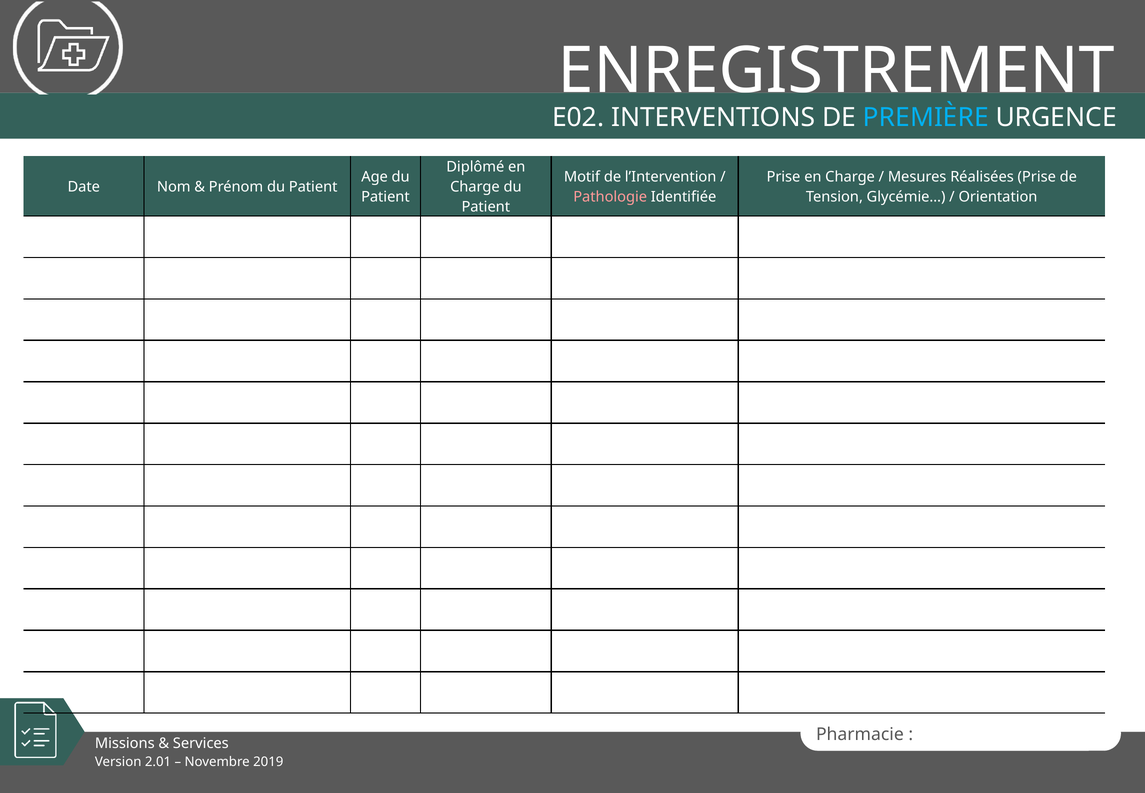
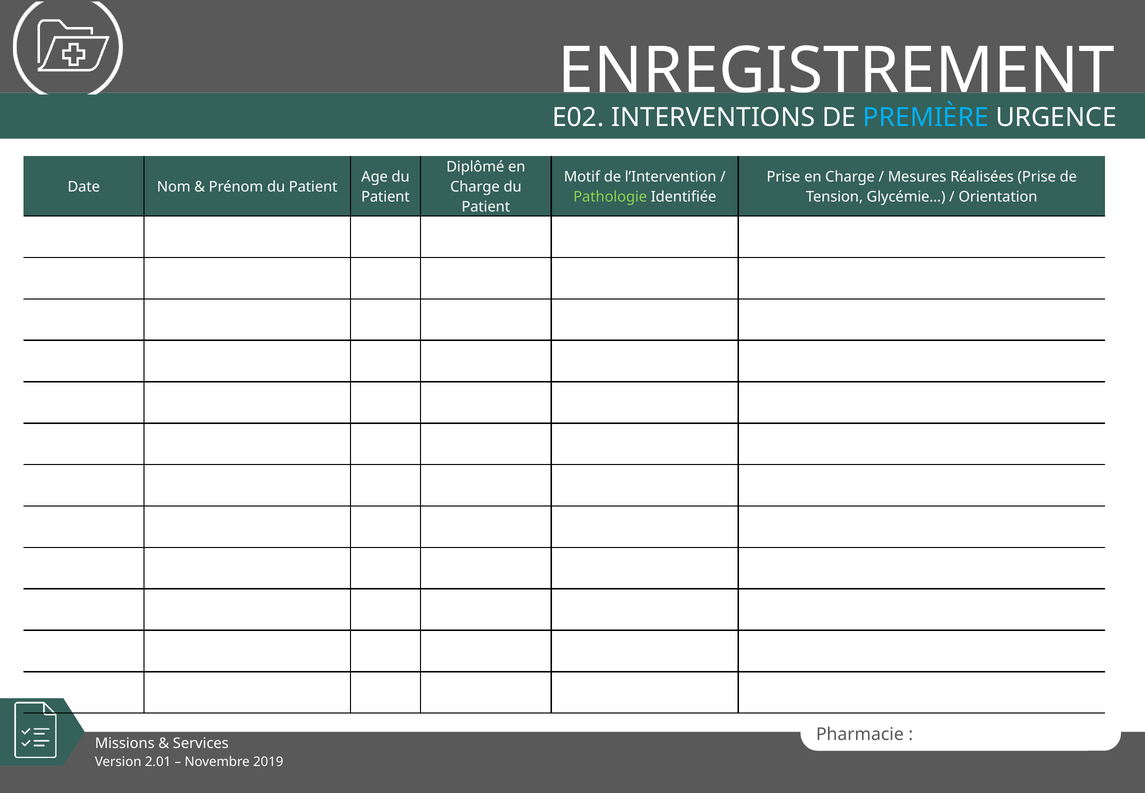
Pathologie colour: pink -> light green (610, 197)
